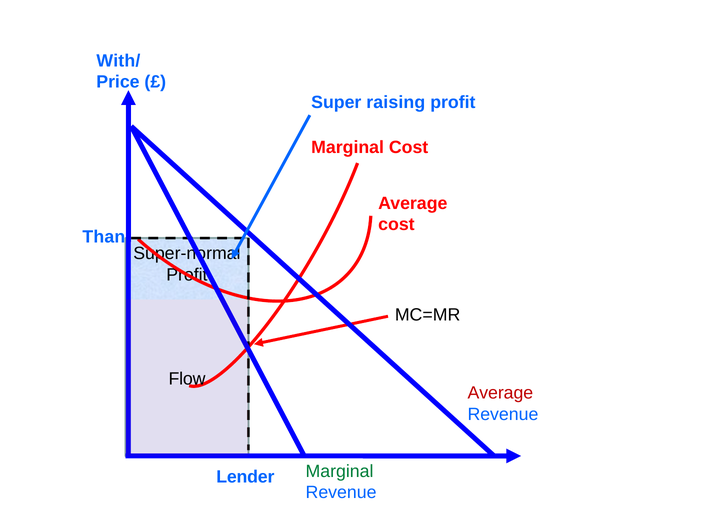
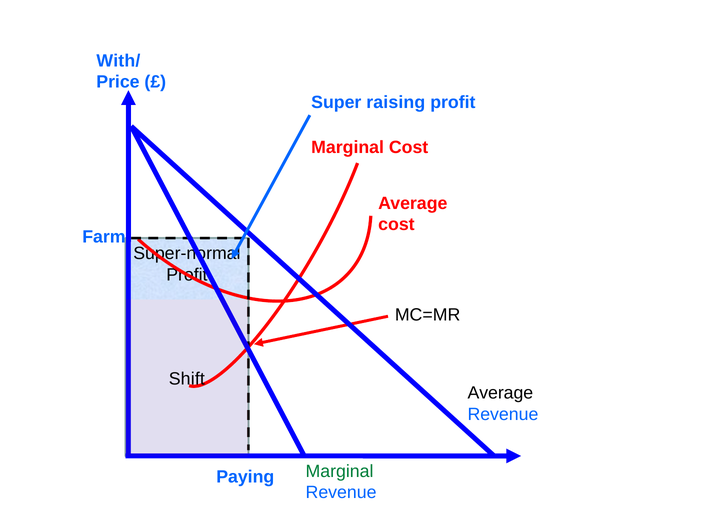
Than: Than -> Farm (104, 237)
Flow: Flow -> Shift (187, 379)
Average colour: red -> black (500, 393)
Lender: Lender -> Paying (245, 477)
